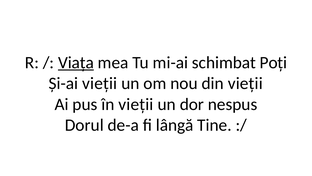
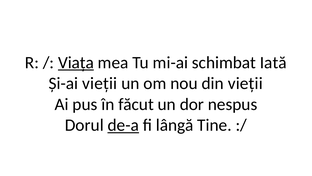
Poți: Poți -> Iată (273, 62)
în vieții: vieții -> făcut (136, 104)
de-a underline: none -> present (123, 125)
